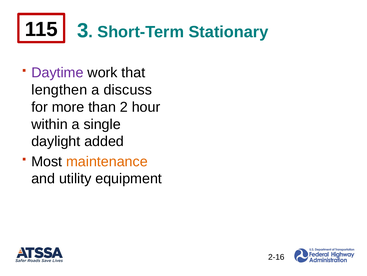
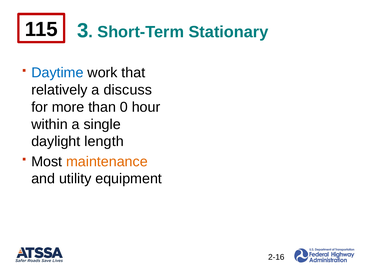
Daytime colour: purple -> blue (57, 73)
lengthen: lengthen -> relatively (59, 90)
2: 2 -> 0 (124, 107)
added: added -> length (104, 141)
